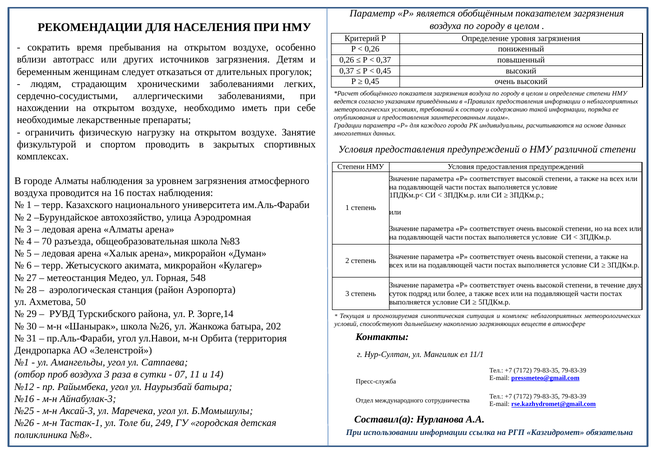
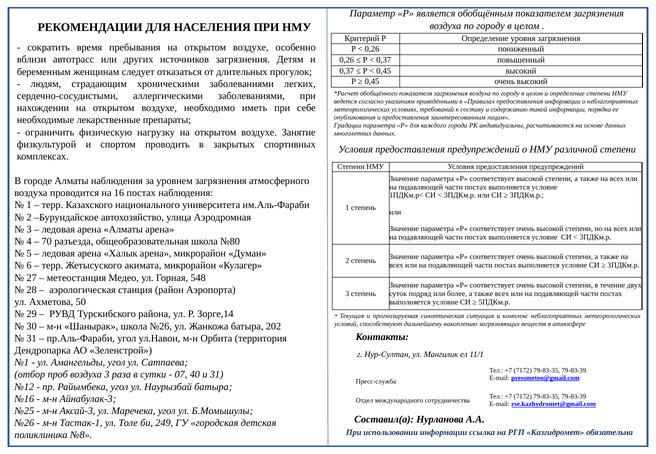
№83: №83 -> №80 (230, 242)
11: 11 -> 40 (195, 375)
и 14: 14 -> 31 (217, 375)
